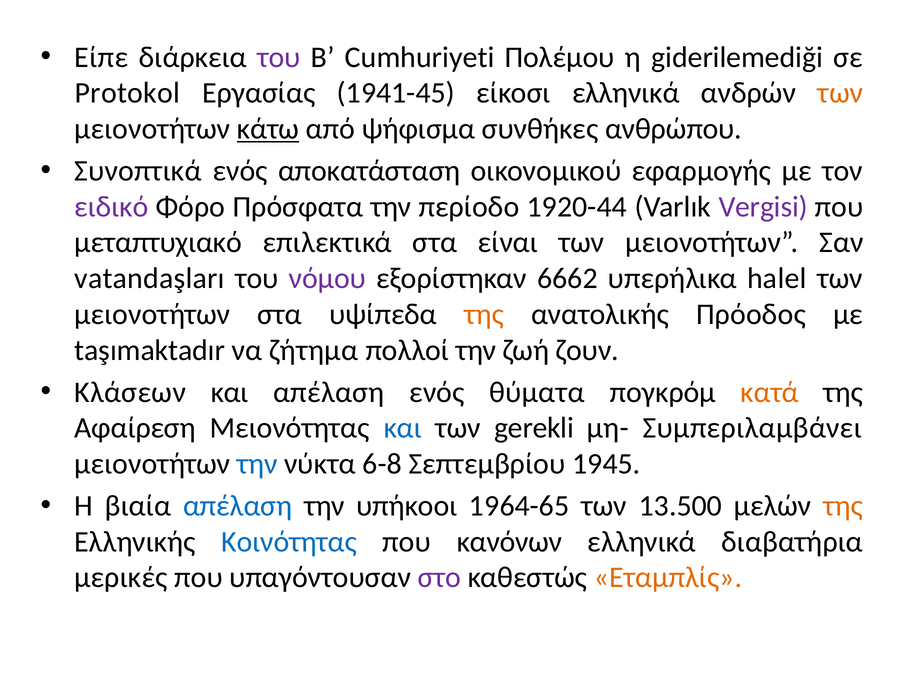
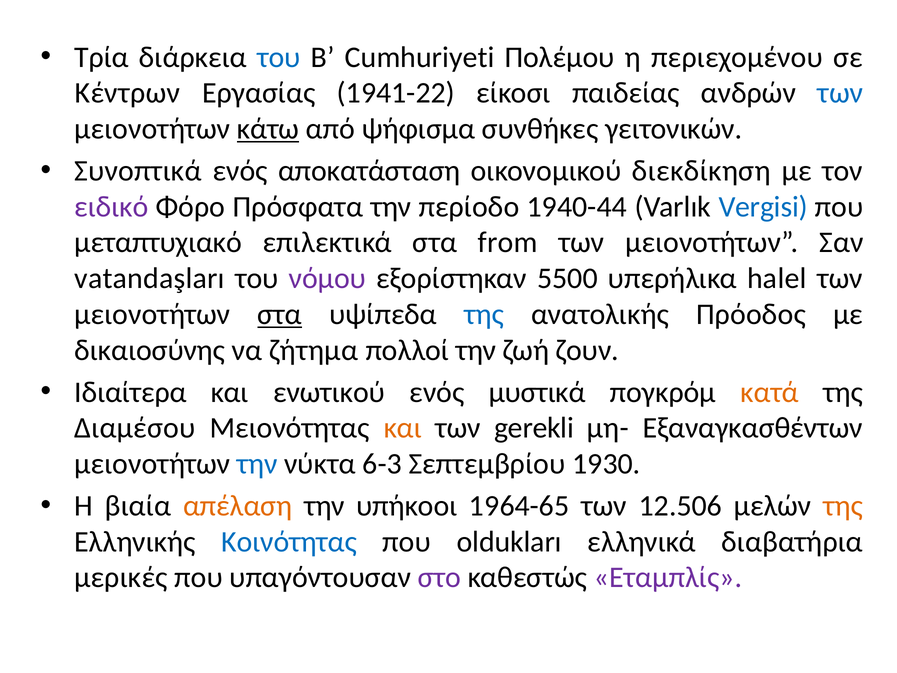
Είπε: Είπε -> Τρία (102, 57)
του colour: purple -> blue (279, 57)
giderilemediği: giderilemediği -> περιεχομένου (737, 57)
Protokol: Protokol -> Κέντρων (127, 93)
1941-45: 1941-45 -> 1941-22 (396, 93)
είκοσι ελληνικά: ελληνικά -> παιδείας (626, 93)
των colour: orange -> blue (840, 93)
ανθρώπου: ανθρώπου -> γειτονικών (674, 129)
εφαρμογής: εφαρμογής -> διεκδίκηση (701, 171)
1920-44: 1920-44 -> 1940-44 (577, 207)
Vergisi colour: purple -> blue (763, 207)
είναι: είναι -> from (508, 243)
6662: 6662 -> 5500 (567, 278)
στα underline: none -> present (280, 314)
της colour: orange -> blue (484, 314)
taşımaktadır: taşımaktadır -> δικαιοσύνης (150, 350)
Κλάσεων: Κλάσεων -> Ιδιαίτερα (130, 392)
και απέλαση: απέλαση -> ενωτικού (329, 392)
θύματα: θύματα -> μυστικά (537, 392)
Αφαίρεση: Αφαίρεση -> Διαμέσου (135, 428)
και colour: blue -> orange (403, 428)
Συμπεριλαμβάνει: Συμπεριλαμβάνει -> Εξαναγκασθέντων (753, 428)
6-8: 6-8 -> 6-3 (382, 464)
1945: 1945 -> 1930 (606, 464)
απέλαση colour: blue -> orange (238, 506)
13.500: 13.500 -> 12.506 (680, 506)
κανόνων: κανόνων -> oldukları (509, 542)
Εταμπλίς colour: orange -> purple (668, 577)
